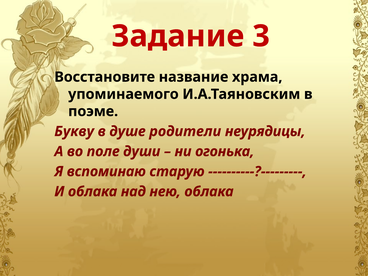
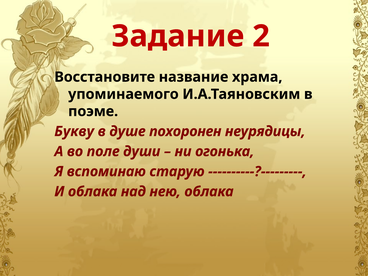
3: 3 -> 2 (261, 36)
родители: родители -> похоронен (185, 131)
